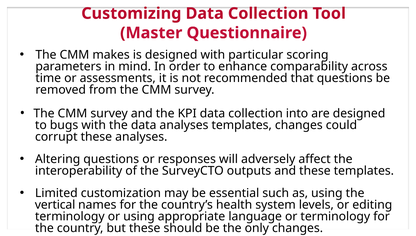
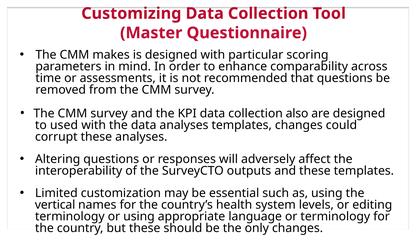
into: into -> also (297, 113)
bugs: bugs -> used (64, 125)
